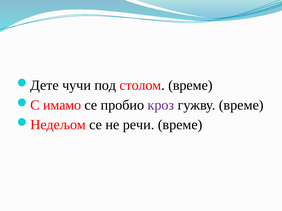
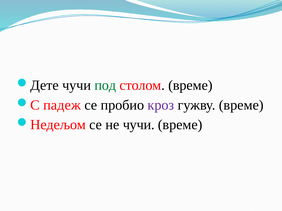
под colour: black -> green (105, 86)
имамо: имамо -> падеж (62, 105)
не речи: речи -> чучи (139, 125)
